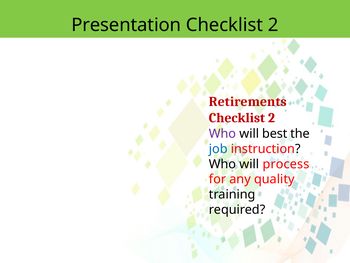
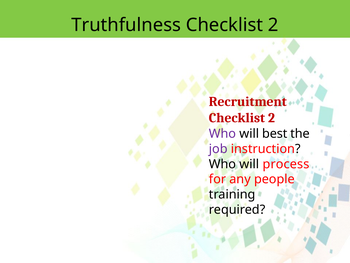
Presentation: Presentation -> Truthfulness (126, 25)
Retirements: Retirements -> Recruitment (248, 101)
job colour: blue -> purple (218, 149)
quality: quality -> people (274, 179)
